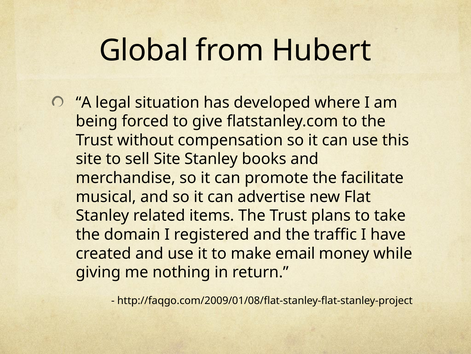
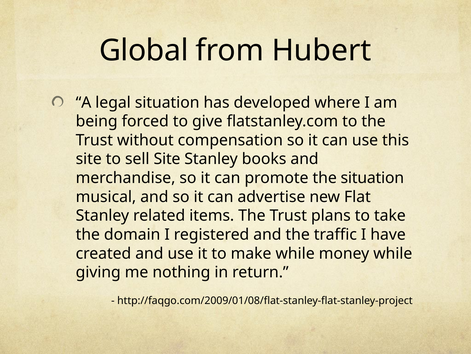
the facilitate: facilitate -> situation (372, 178)
make email: email -> while (295, 253)
